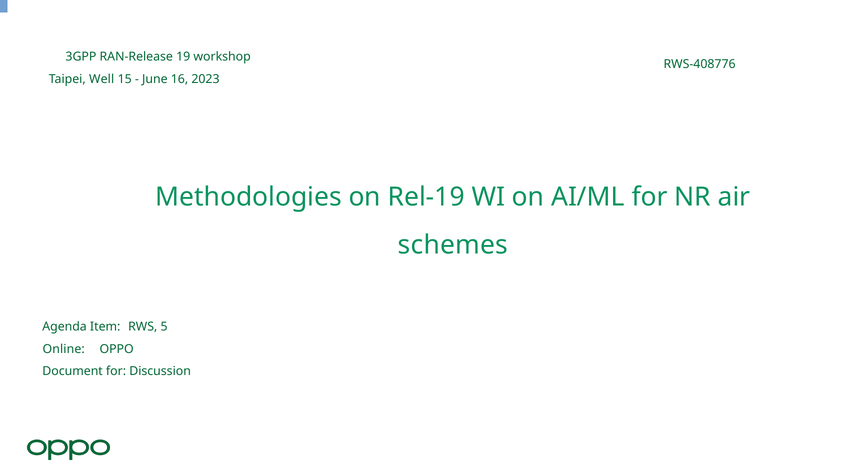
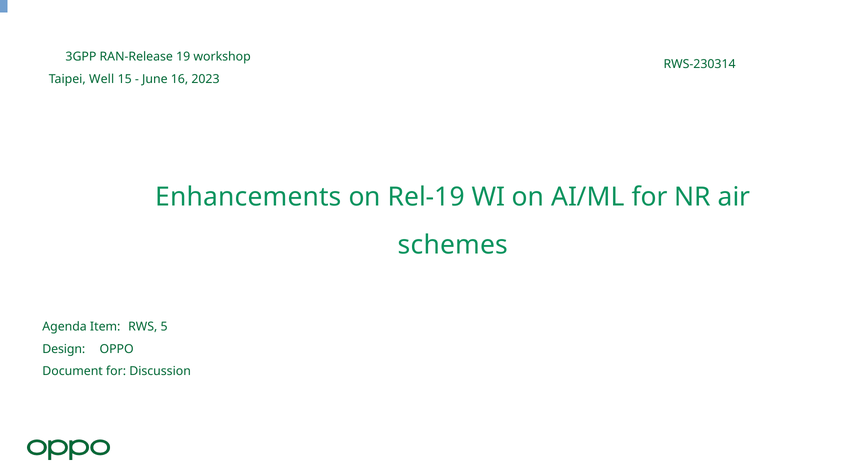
RWS-408776: RWS-408776 -> RWS-230314 (700, 64)
Methodologies: Methodologies -> Enhancements (248, 197)
Online: Online -> Design (64, 349)
